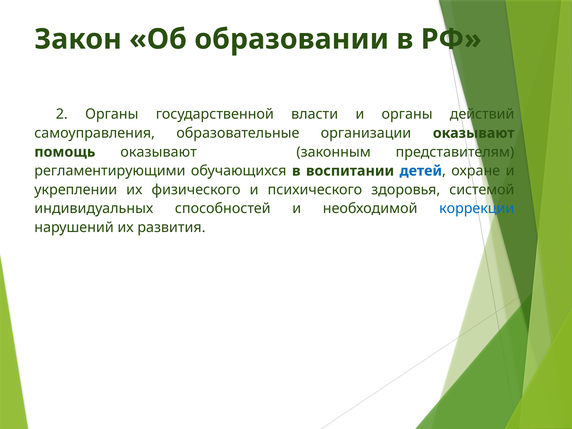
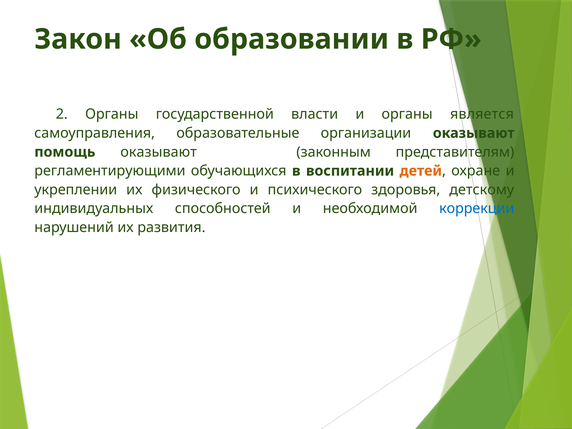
действий: действий -> является (482, 114)
детей colour: blue -> orange (421, 171)
системой: системой -> детскому (482, 190)
